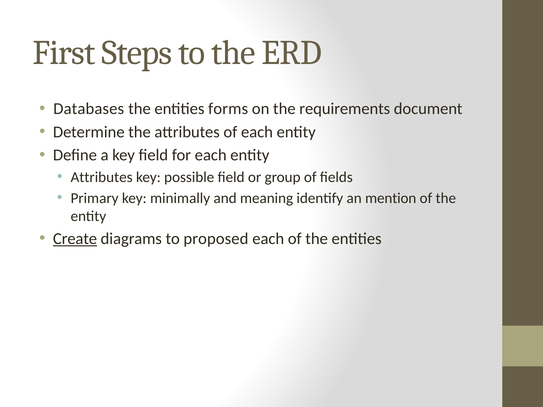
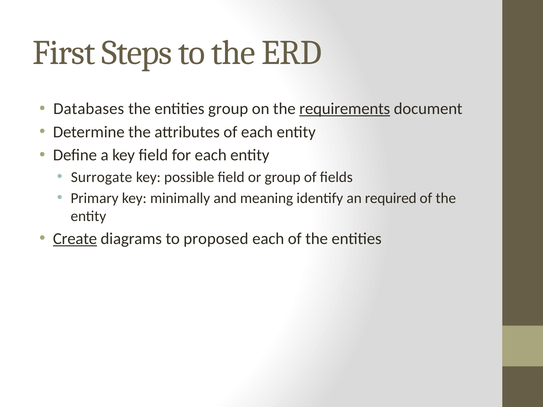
entities forms: forms -> group (228, 109)
requirements underline: none -> present (345, 109)
Attributes: Attributes -> Surrogate (102, 177)
mention: mention -> required (391, 198)
